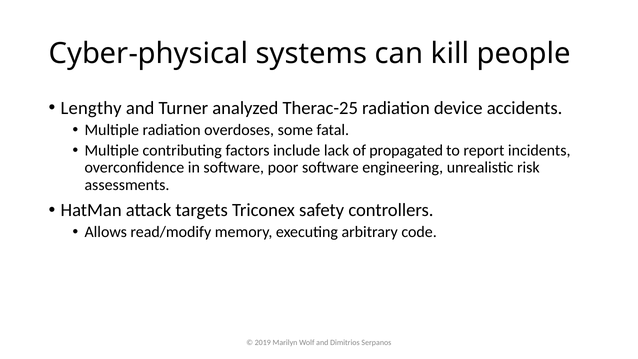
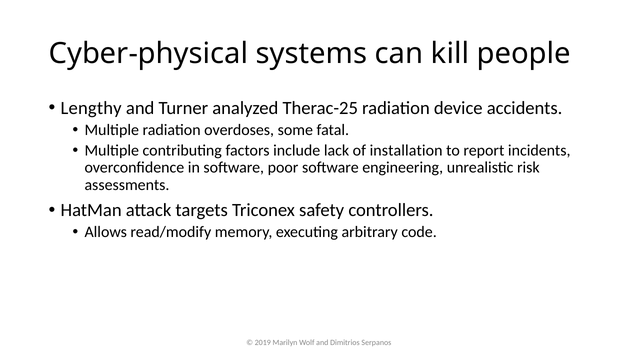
propagated: propagated -> installation (406, 150)
